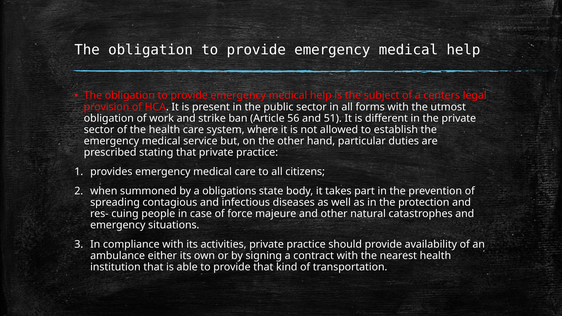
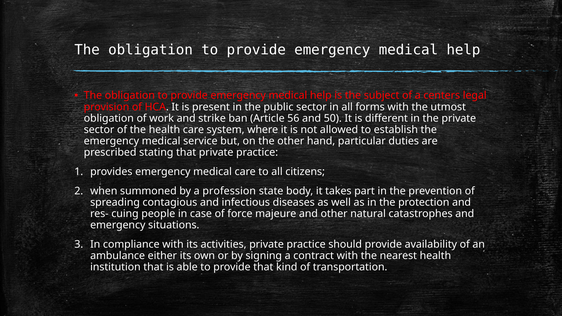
51: 51 -> 50 (333, 118)
obligations: obligations -> profession (229, 191)
